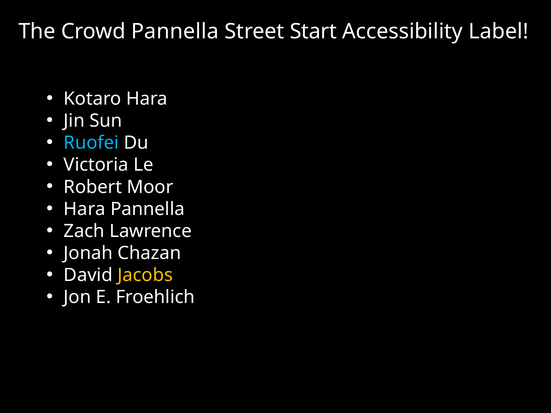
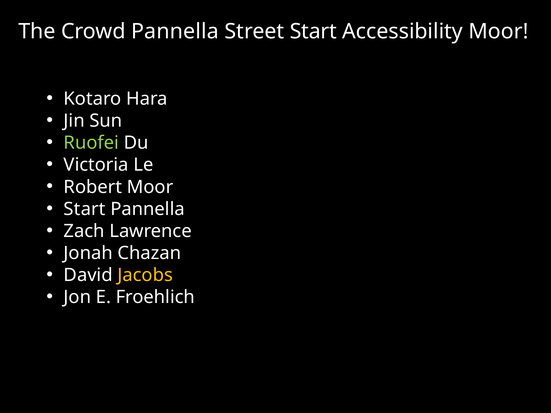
Accessibility Label: Label -> Moor (499, 32)
Ruofei colour: light blue -> light green (91, 143)
Hara: Hara -> Start (85, 209)
